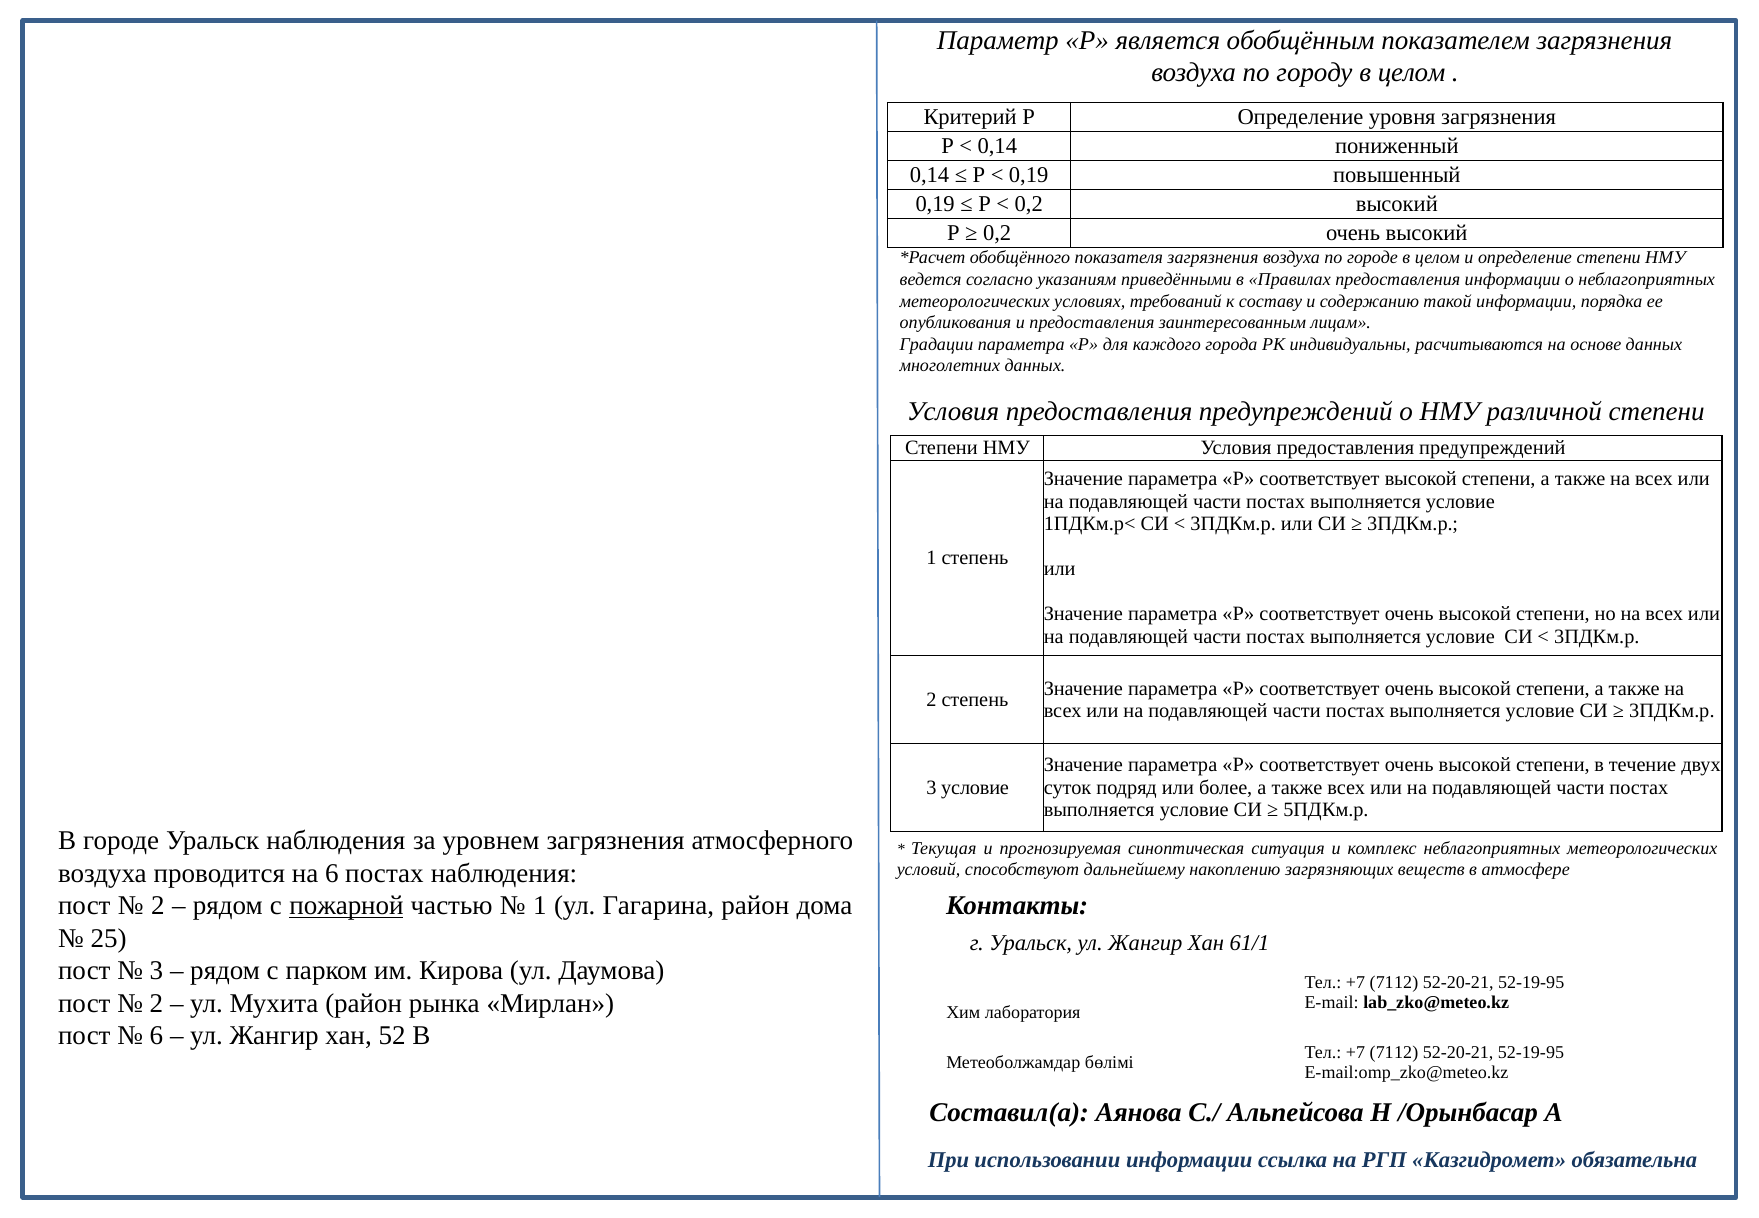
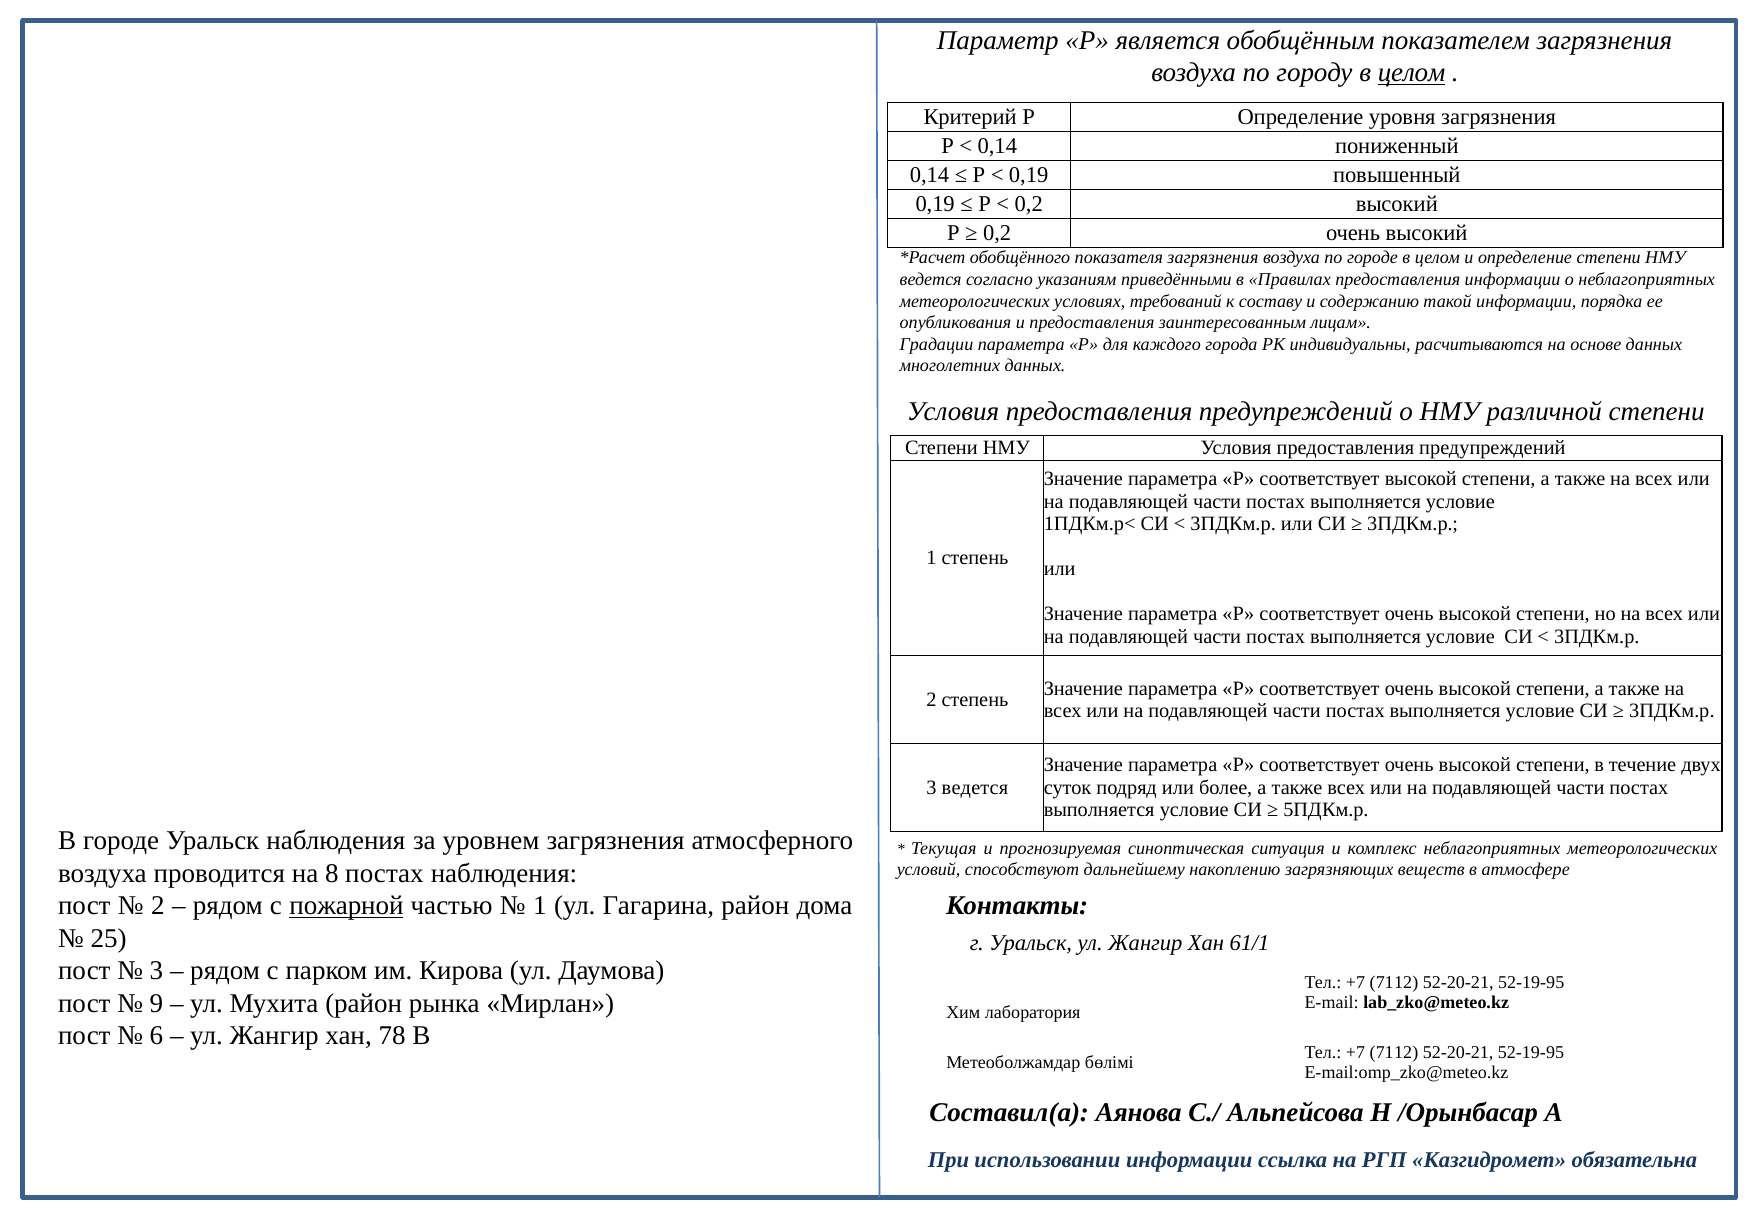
целом underline: none -> present (1412, 73)
3 условие: условие -> ведется (975, 788)
на 6: 6 -> 8 (332, 873)
2: 2 -> 9 (156, 1003)
52: 52 -> 78 (392, 1035)
